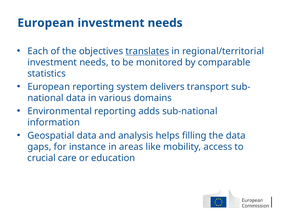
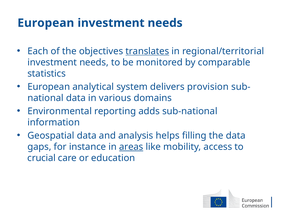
European reporting: reporting -> analytical (93, 87)
transport: transport -> provision (208, 87)
areas underline: none -> present (131, 147)
